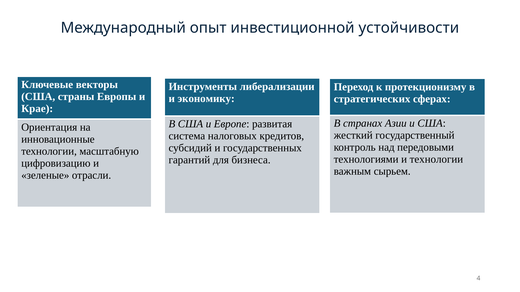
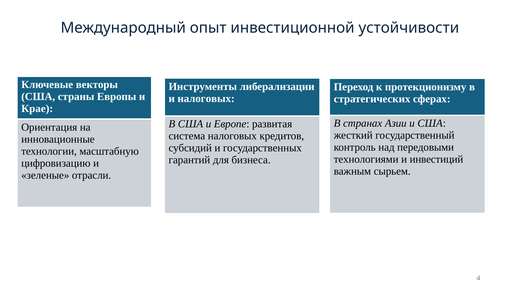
и экономику: экономику -> налоговых (206, 99)
и технологии: технологии -> инвестиций (436, 160)
